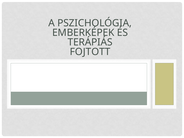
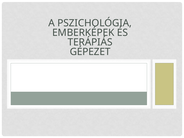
FOJTOTT: FOJTOTT -> GÉPEZET (90, 52)
